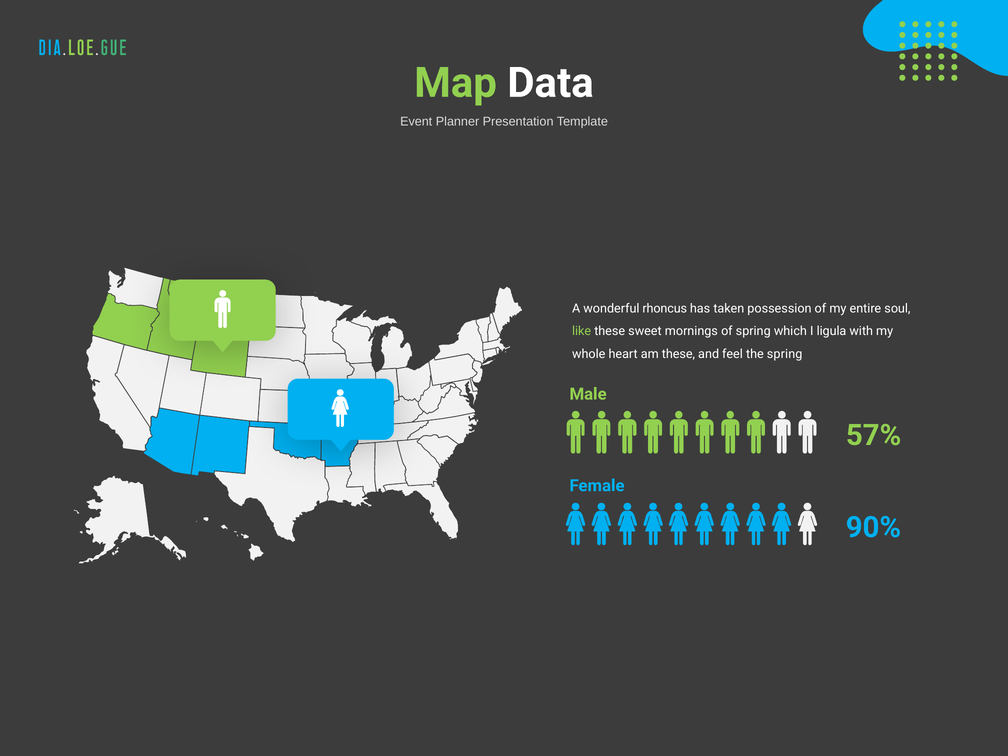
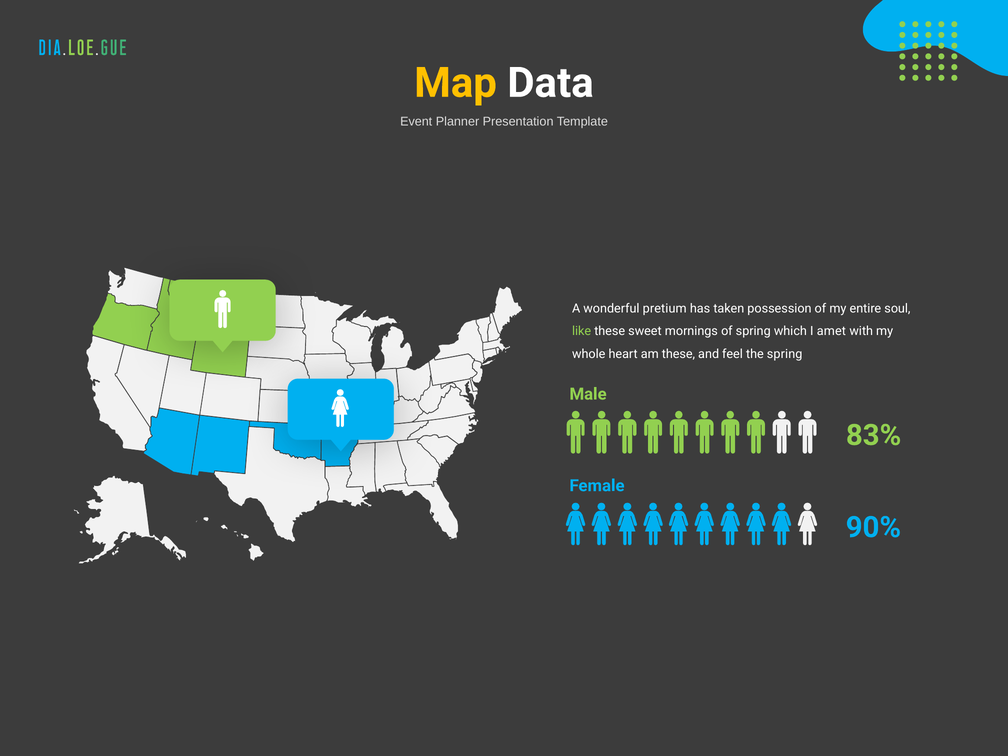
Map colour: light green -> yellow (455, 83)
rhoncus: rhoncus -> pretium (665, 309)
ligula: ligula -> amet (831, 331)
57%: 57% -> 83% (874, 435)
